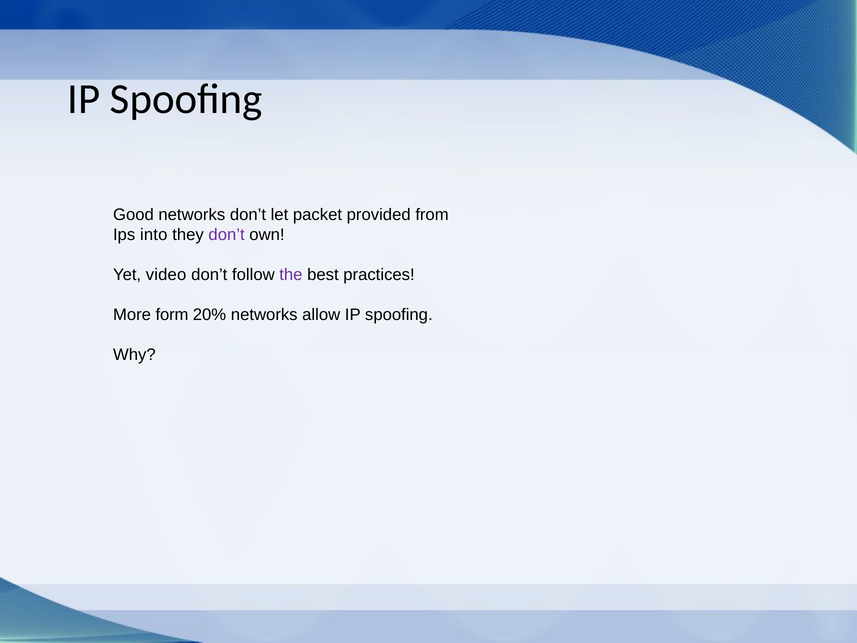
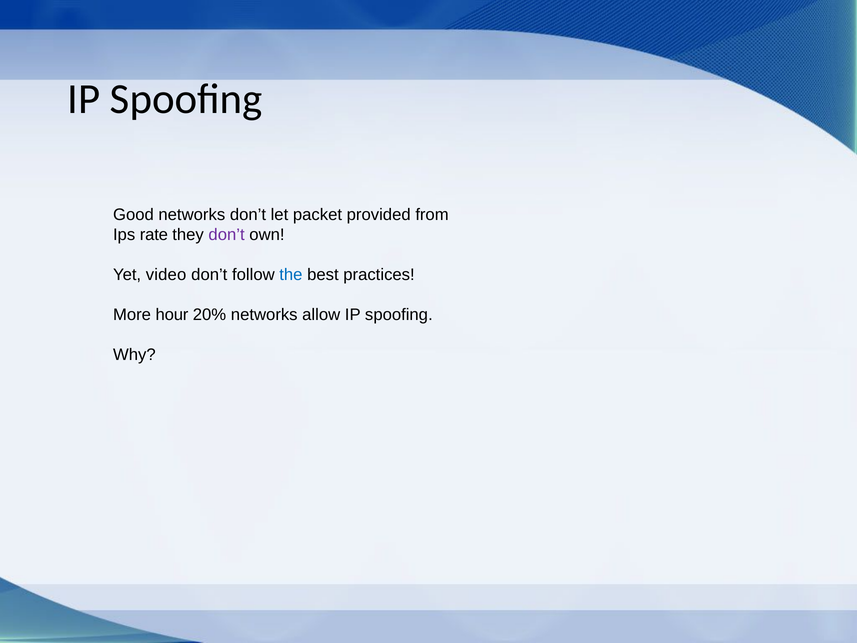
into: into -> rate (154, 235)
the colour: purple -> blue (291, 275)
form: form -> hour (172, 315)
